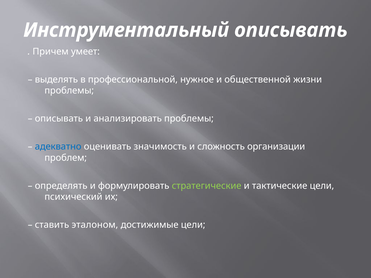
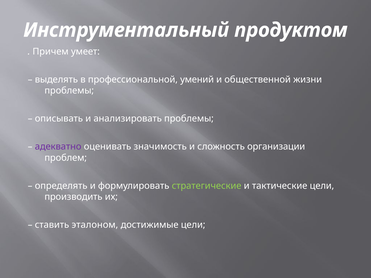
Инструментальный описывать: описывать -> продуктом (291, 30)
нужное: нужное -> умений (197, 80)
адекватно colour: blue -> purple (58, 147)
психический: психический -> производить (73, 197)
